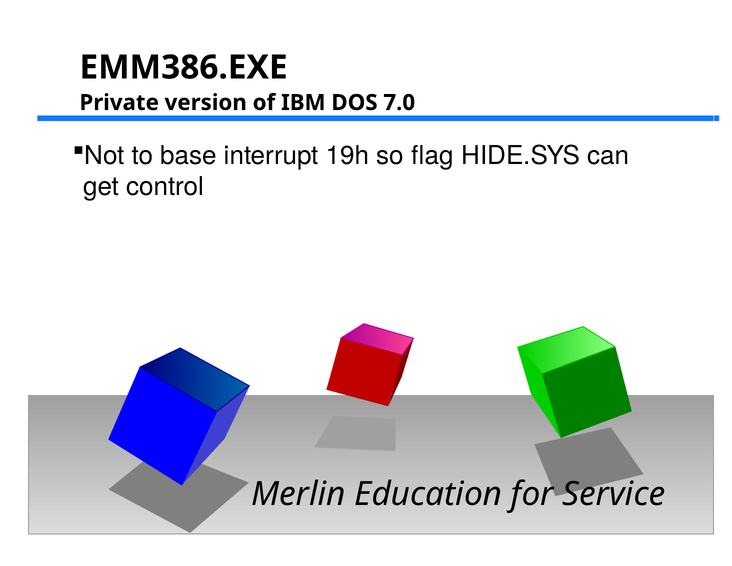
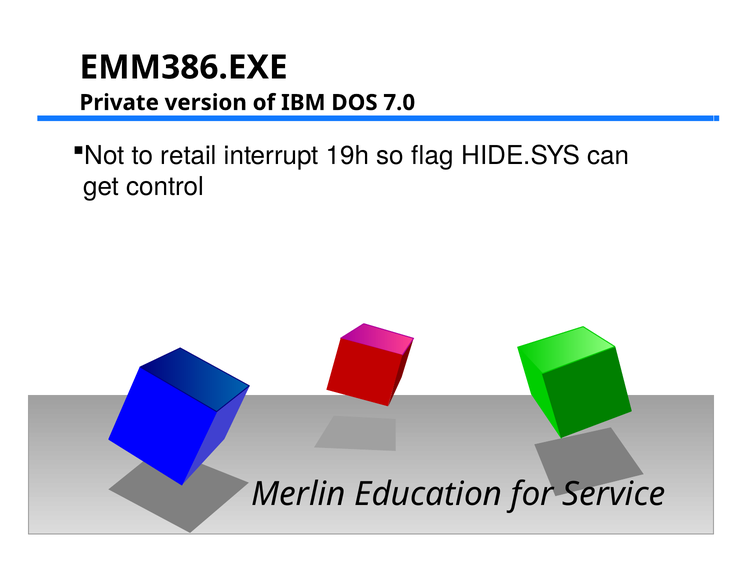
base: base -> retail (189, 156)
